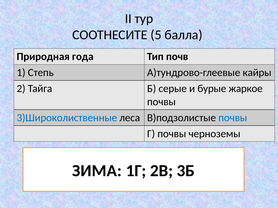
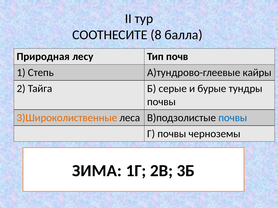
5: 5 -> 8 (156, 35)
года: года -> лесу (83, 57)
жаркое: жаркое -> тундры (246, 89)
3)Широколиственные colour: blue -> orange (67, 118)
